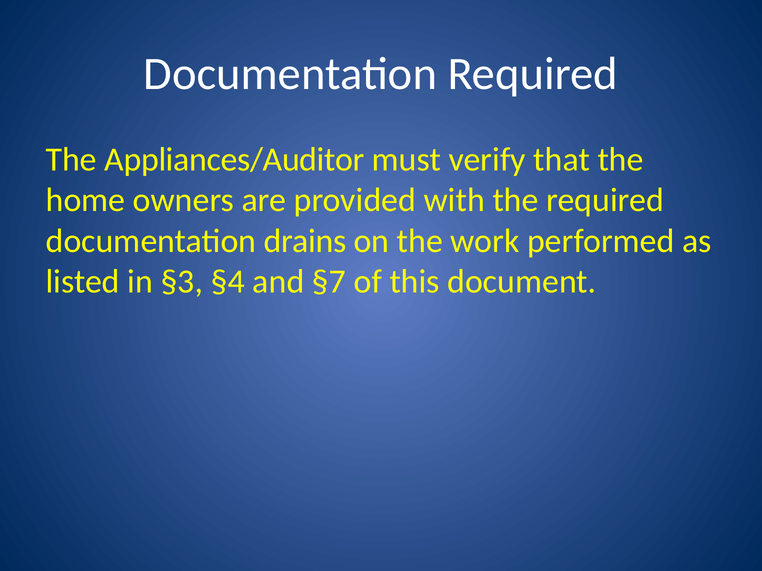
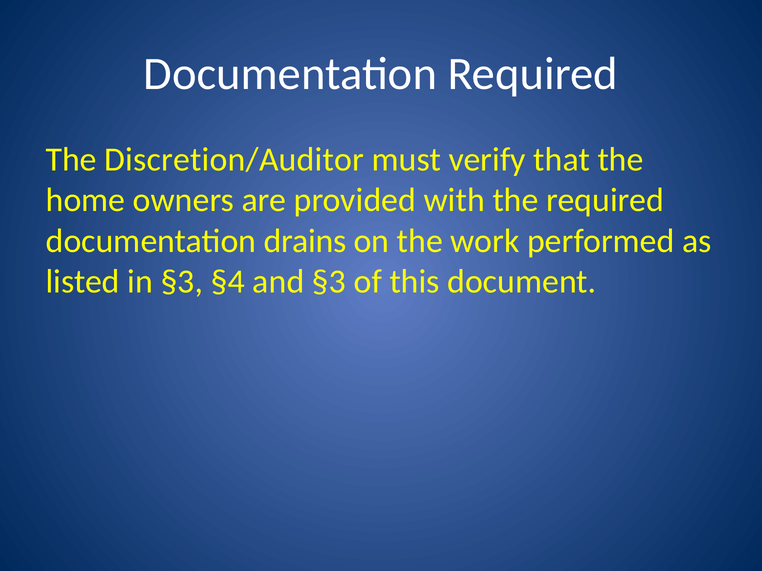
Appliances/Auditor: Appliances/Auditor -> Discretion/Auditor (234, 160)
and §7: §7 -> §3 (329, 282)
